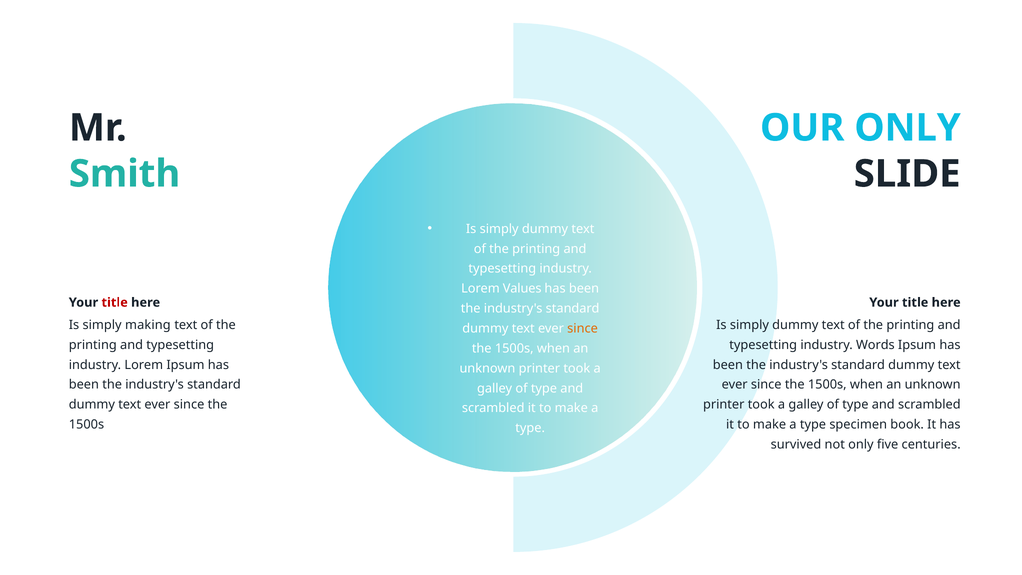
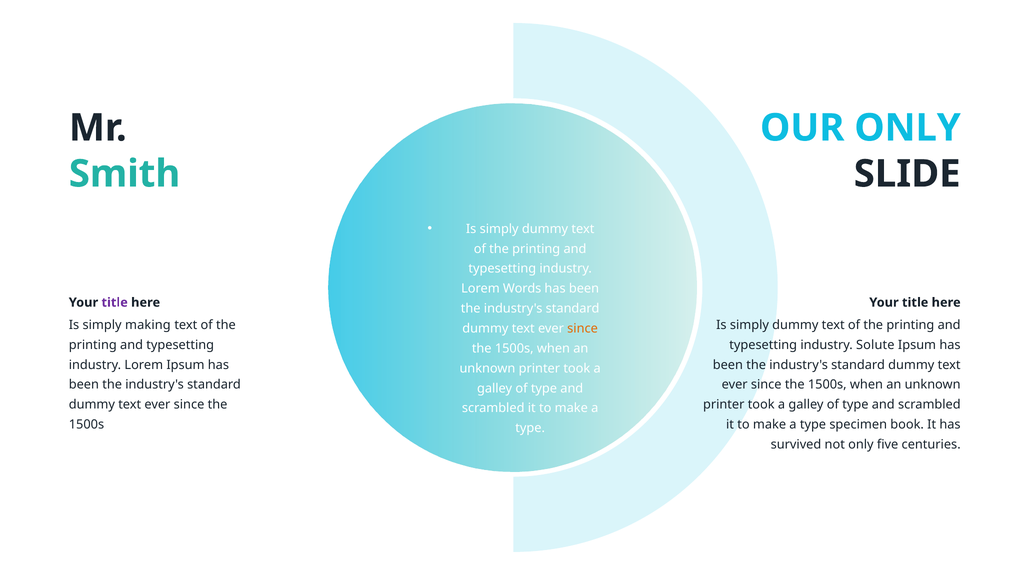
Values: Values -> Words (522, 289)
title colour: red -> purple (115, 302)
Words: Words -> Solute (875, 345)
